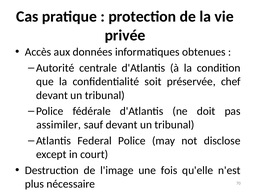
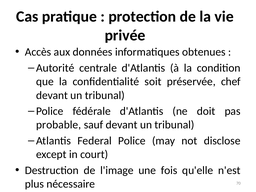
assimiler: assimiler -> probable (59, 125)
